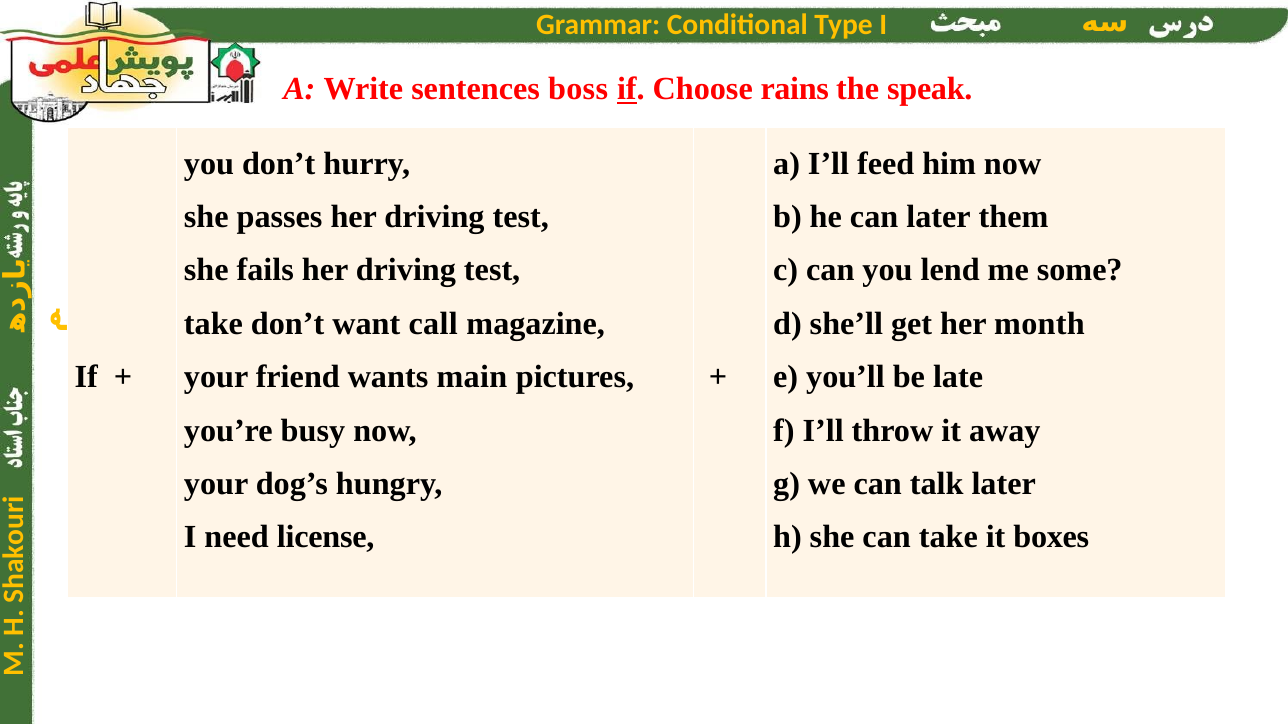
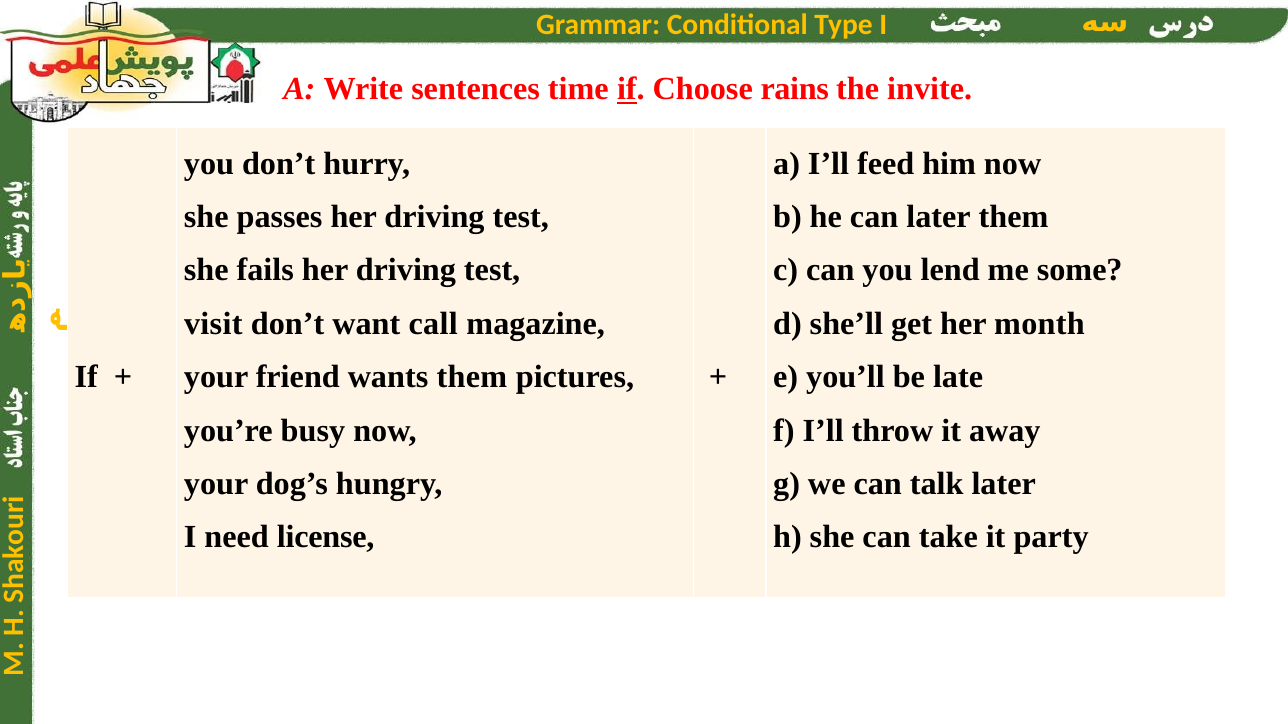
boss: boss -> time (578, 89)
speak: speak -> invite (930, 89)
take: take -> visit (213, 324)
wants main: main -> them (472, 377)
boxes: boxes -> party (1051, 538)
